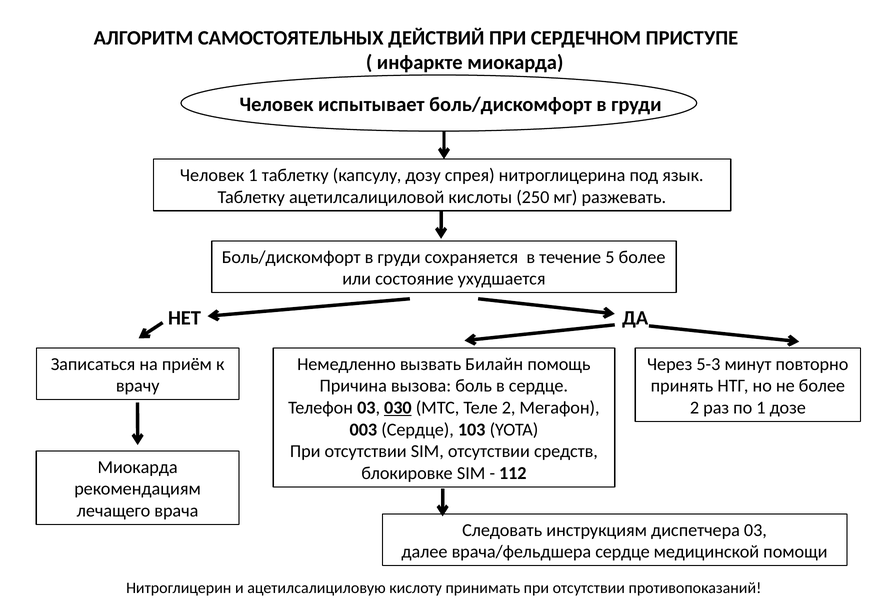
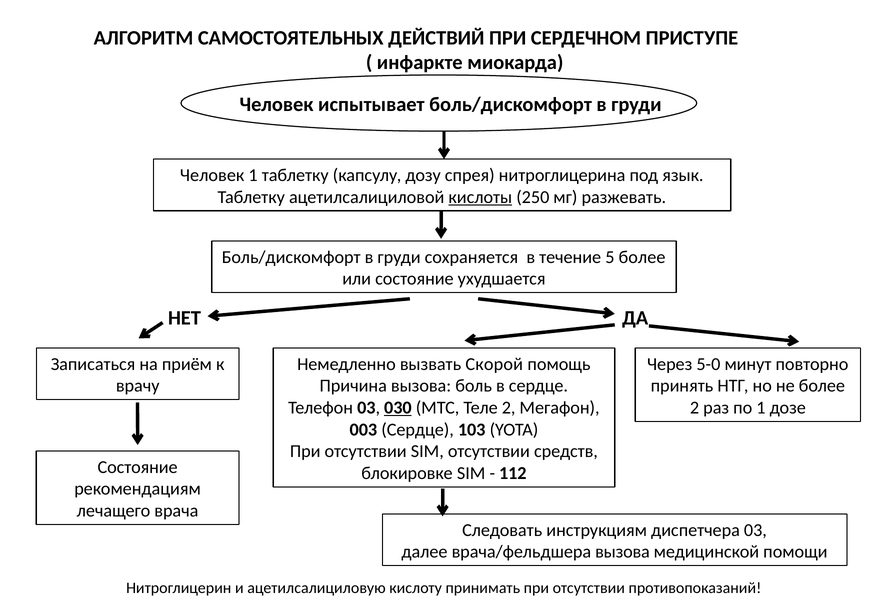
кислоты underline: none -> present (480, 197)
Билайн: Билайн -> Скорой (494, 365)
5-3: 5-3 -> 5-0 (708, 365)
Миокарда: Миокарда -> Состояние (138, 468)
врача/фельдшера сердце: сердце -> вызова (623, 553)
